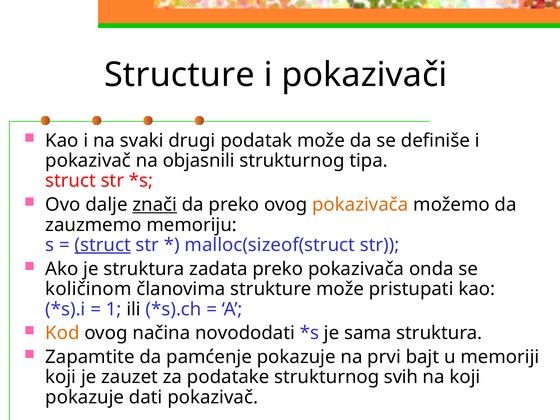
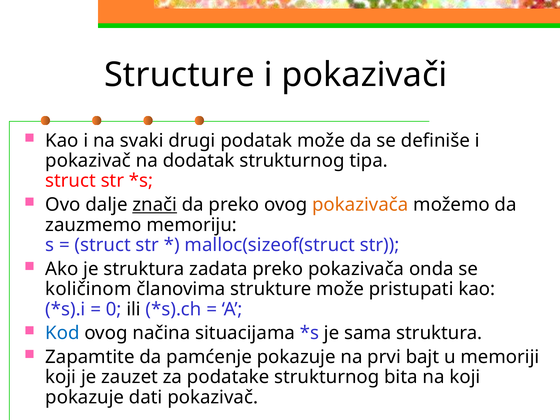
objasnili: objasnili -> dodatak (199, 161)
struct underline: present -> none (103, 245)
1: 1 -> 0 (114, 309)
Kod colour: orange -> blue (62, 333)
novododati: novododati -> situacijama (245, 333)
svih: svih -> bita (401, 377)
